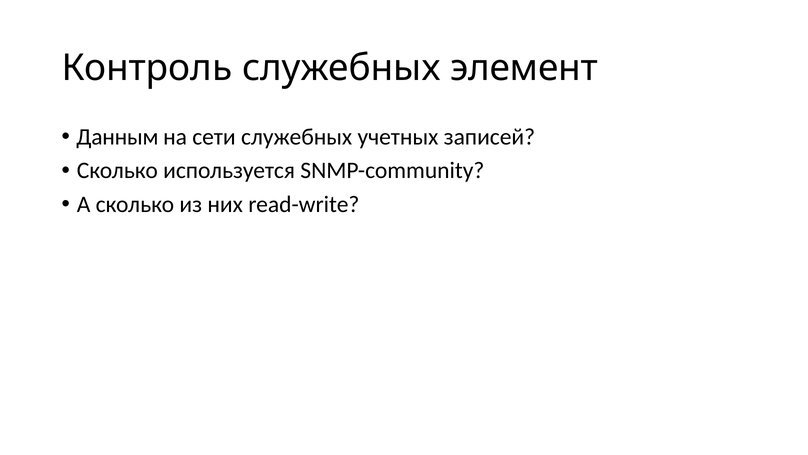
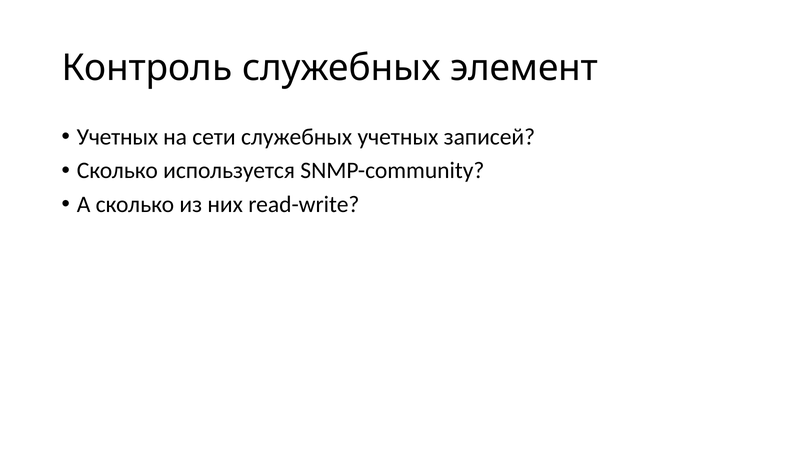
Данным: Данным -> Учетных (117, 137)
